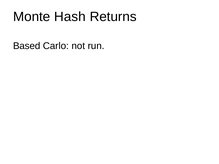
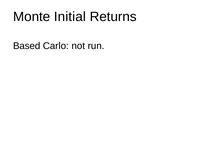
Hash: Hash -> Initial (70, 17)
